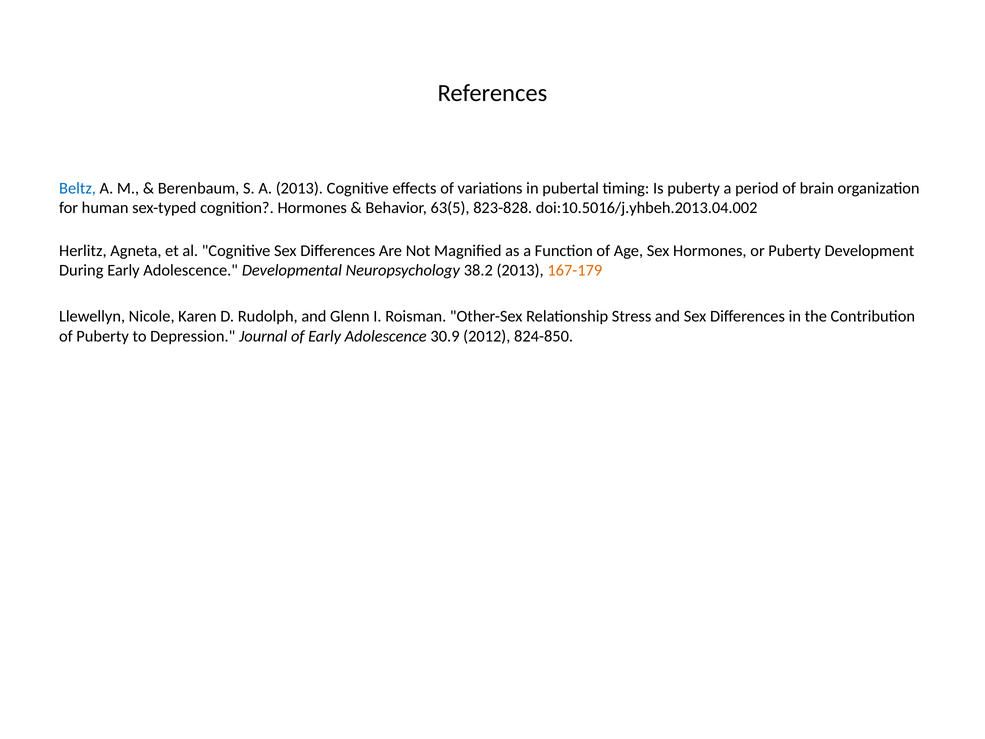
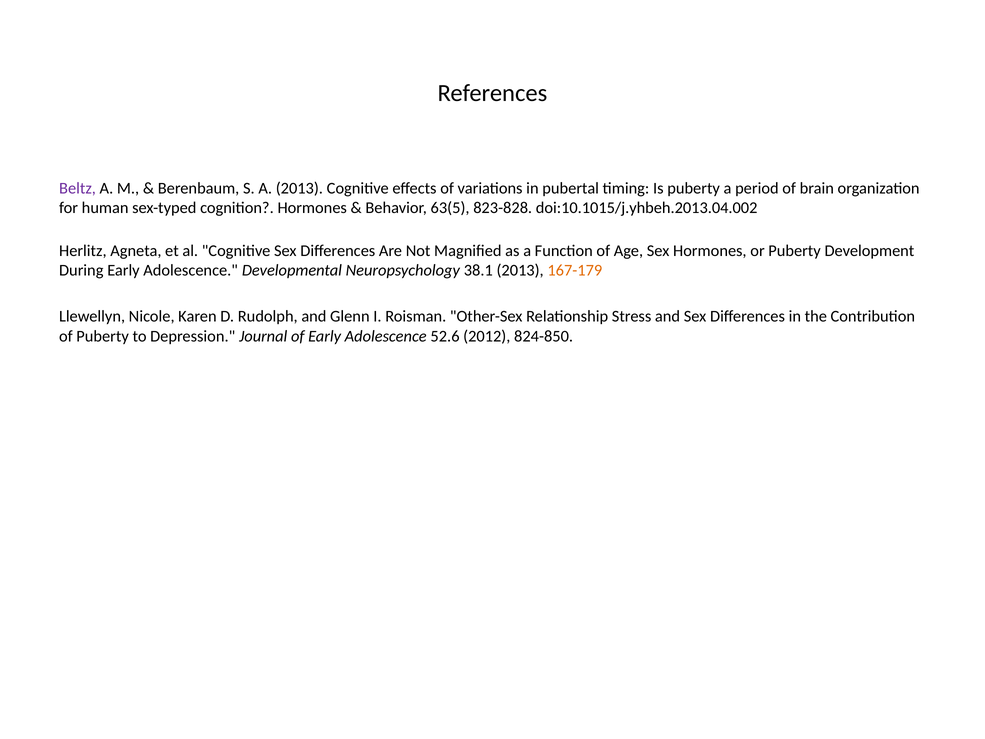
Beltz colour: blue -> purple (78, 188)
doi:10.5016/j.yhbeh.2013.04.002: doi:10.5016/j.yhbeh.2013.04.002 -> doi:10.1015/j.yhbeh.2013.04.002 (647, 208)
38.2: 38.2 -> 38.1 (478, 270)
30.9: 30.9 -> 52.6 (445, 336)
